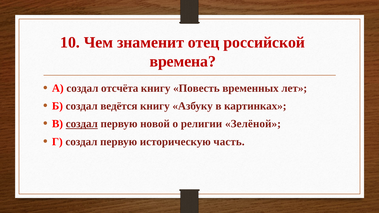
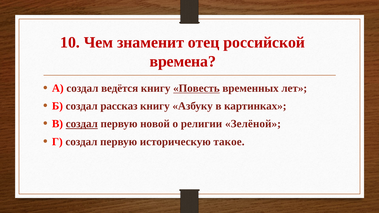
отсчёта: отсчёта -> ведётся (120, 88)
Повесть underline: none -> present (196, 88)
ведётся: ведётся -> рассказ (119, 106)
часть: часть -> такое (229, 142)
